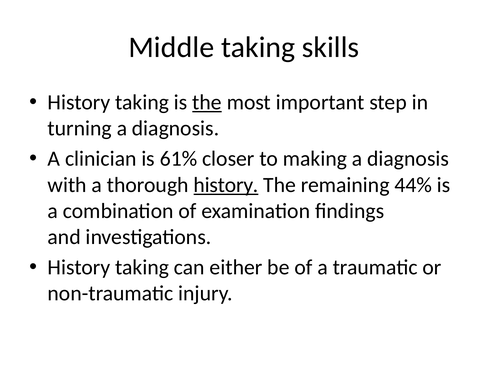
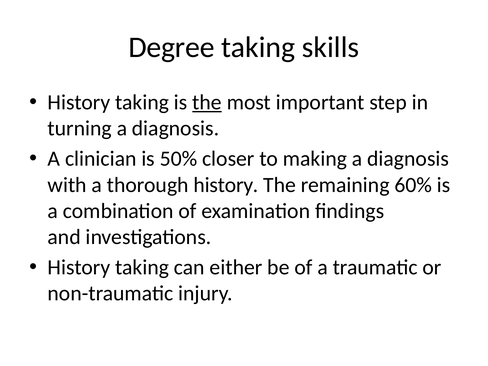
Middle: Middle -> Degree (171, 47)
61%: 61% -> 50% (178, 159)
history underline: present -> none (226, 185)
44%: 44% -> 60% (413, 185)
